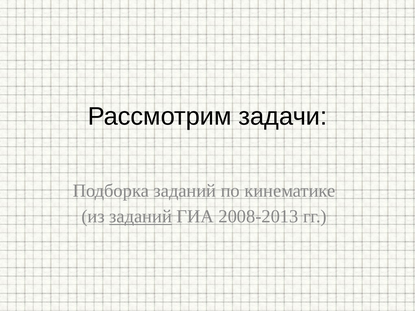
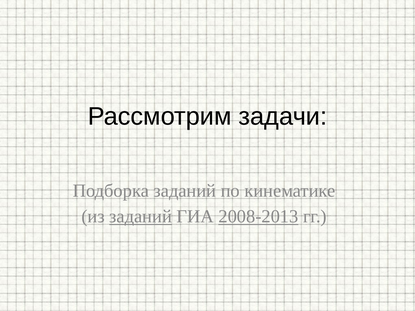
2008-2013 underline: none -> present (258, 217)
